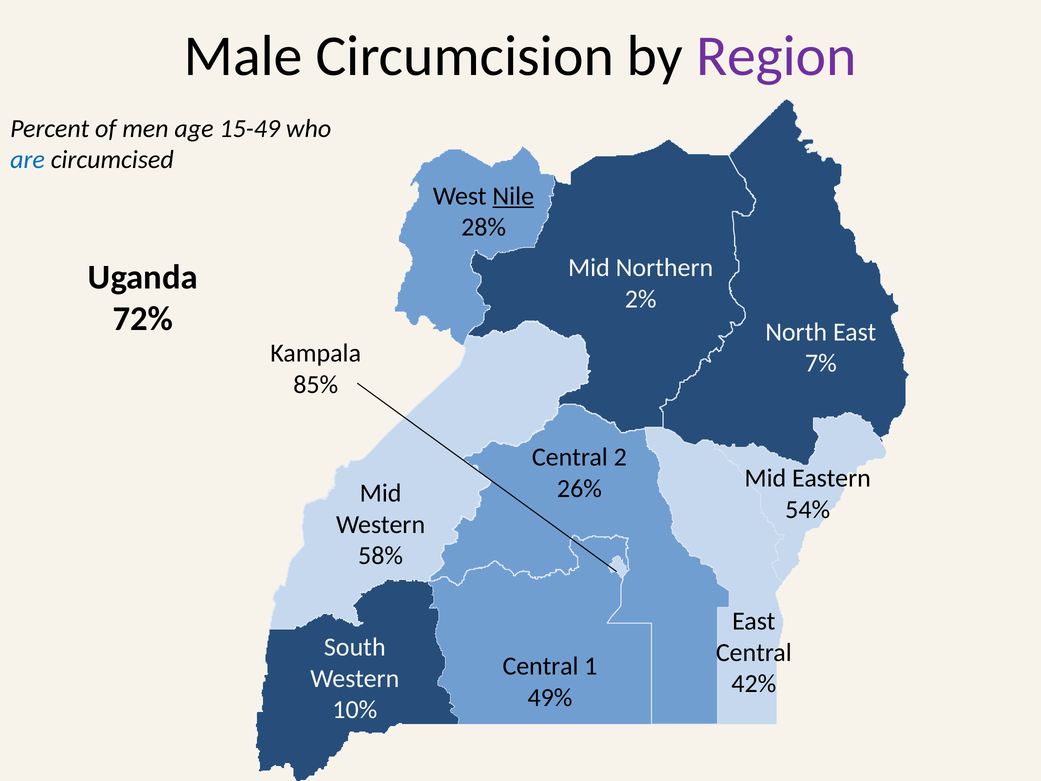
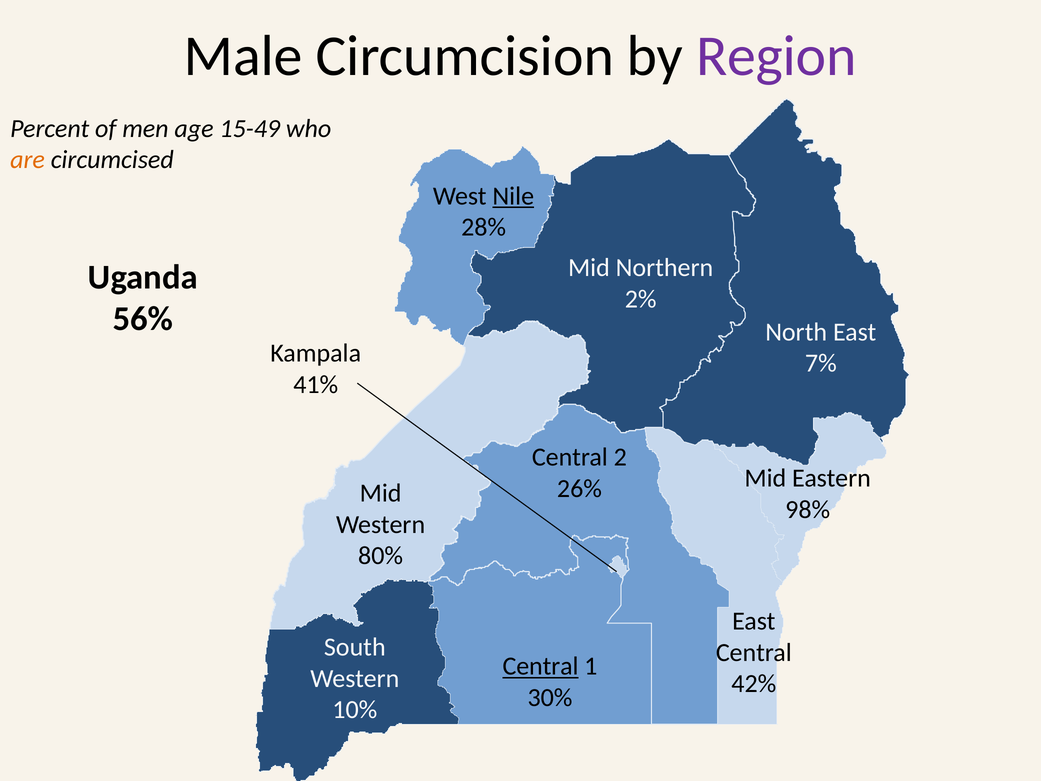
are colour: blue -> orange (28, 160)
72%: 72% -> 56% (143, 319)
85%: 85% -> 41% (316, 384)
54%: 54% -> 98% (808, 509)
58%: 58% -> 80% (381, 555)
Central underline: none -> present (540, 666)
49%: 49% -> 30% (550, 697)
